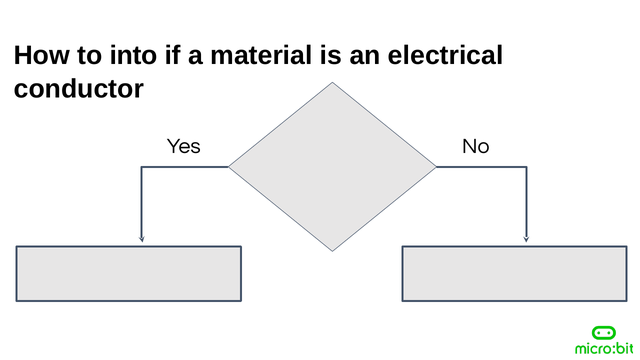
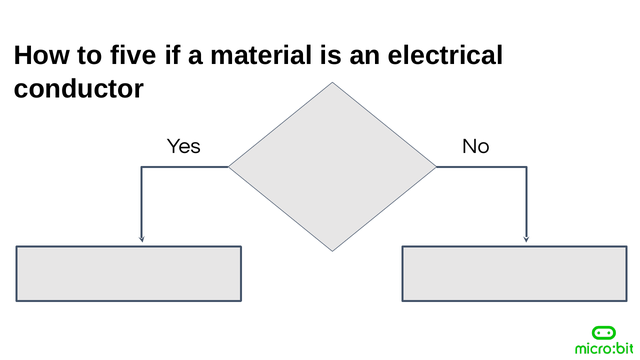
into: into -> five (133, 55)
